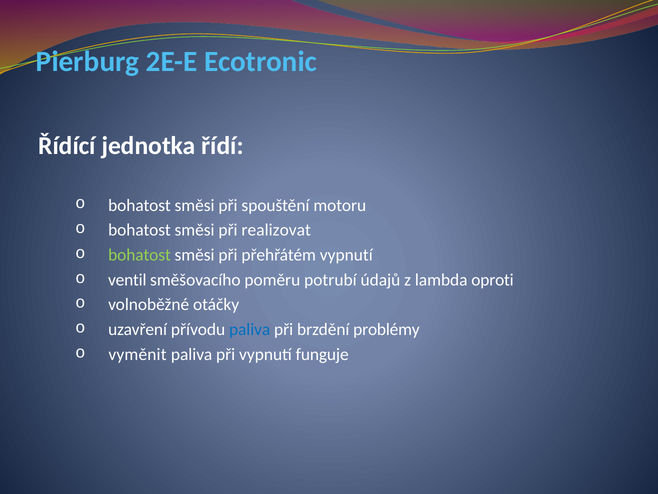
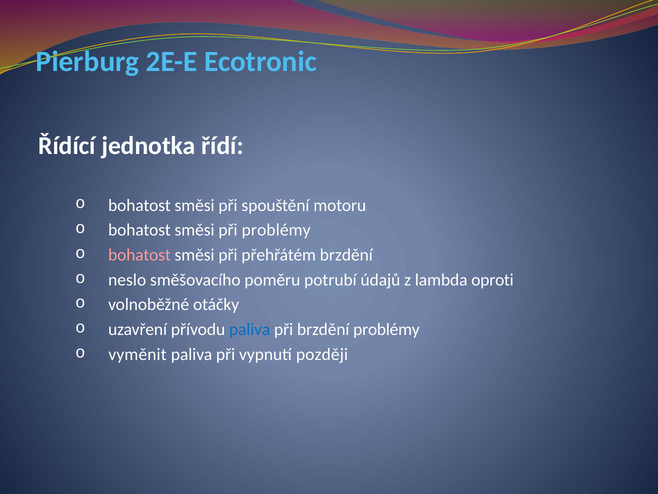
při realizovat: realizovat -> problémy (276, 230)
bohatost colour: light green -> pink (139, 255)
přehřátém vypnutí: vypnutí -> brzdění (346, 255)
ventil: ventil -> neslo (127, 280)
funguje: funguje -> později (322, 354)
